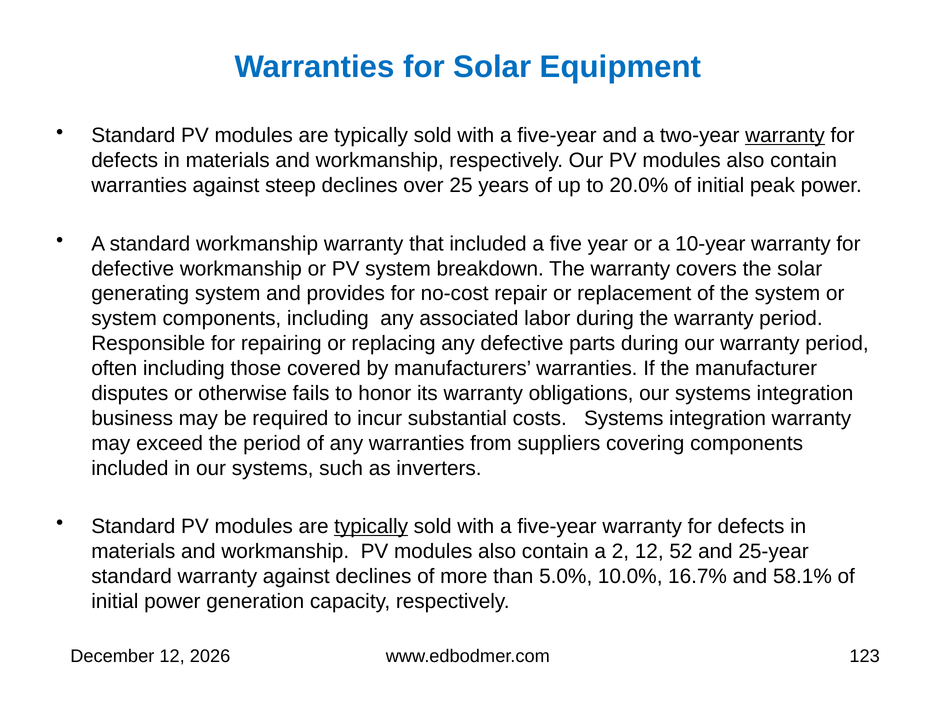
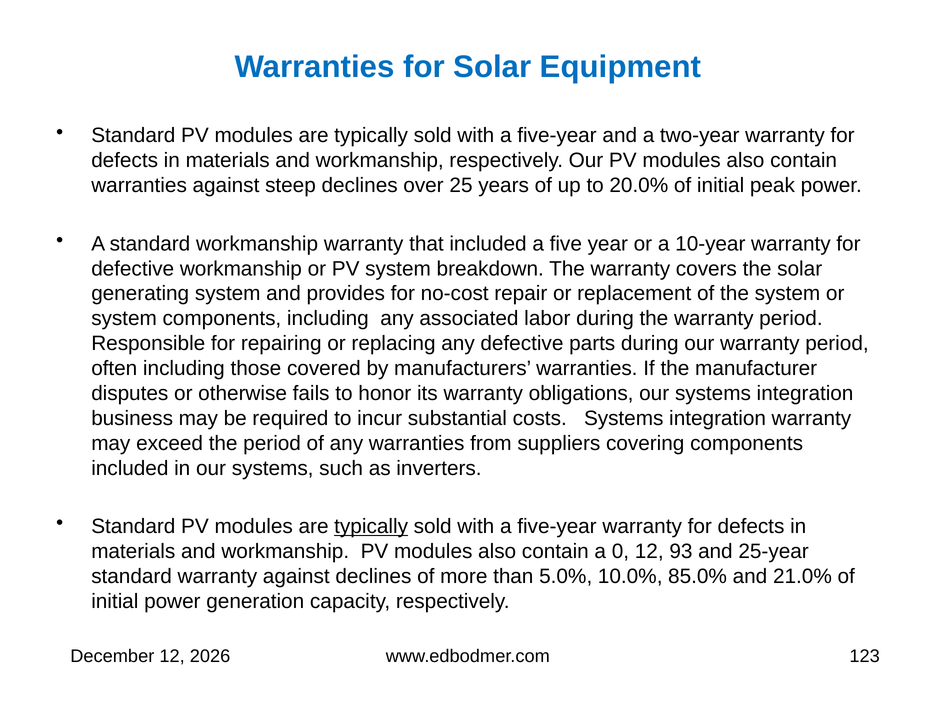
warranty underline: present -> none (785, 136)
2: 2 -> 0 (620, 551)
52: 52 -> 93 (681, 551)
16.7%: 16.7% -> 85.0% (698, 576)
58.1%: 58.1% -> 21.0% (802, 576)
